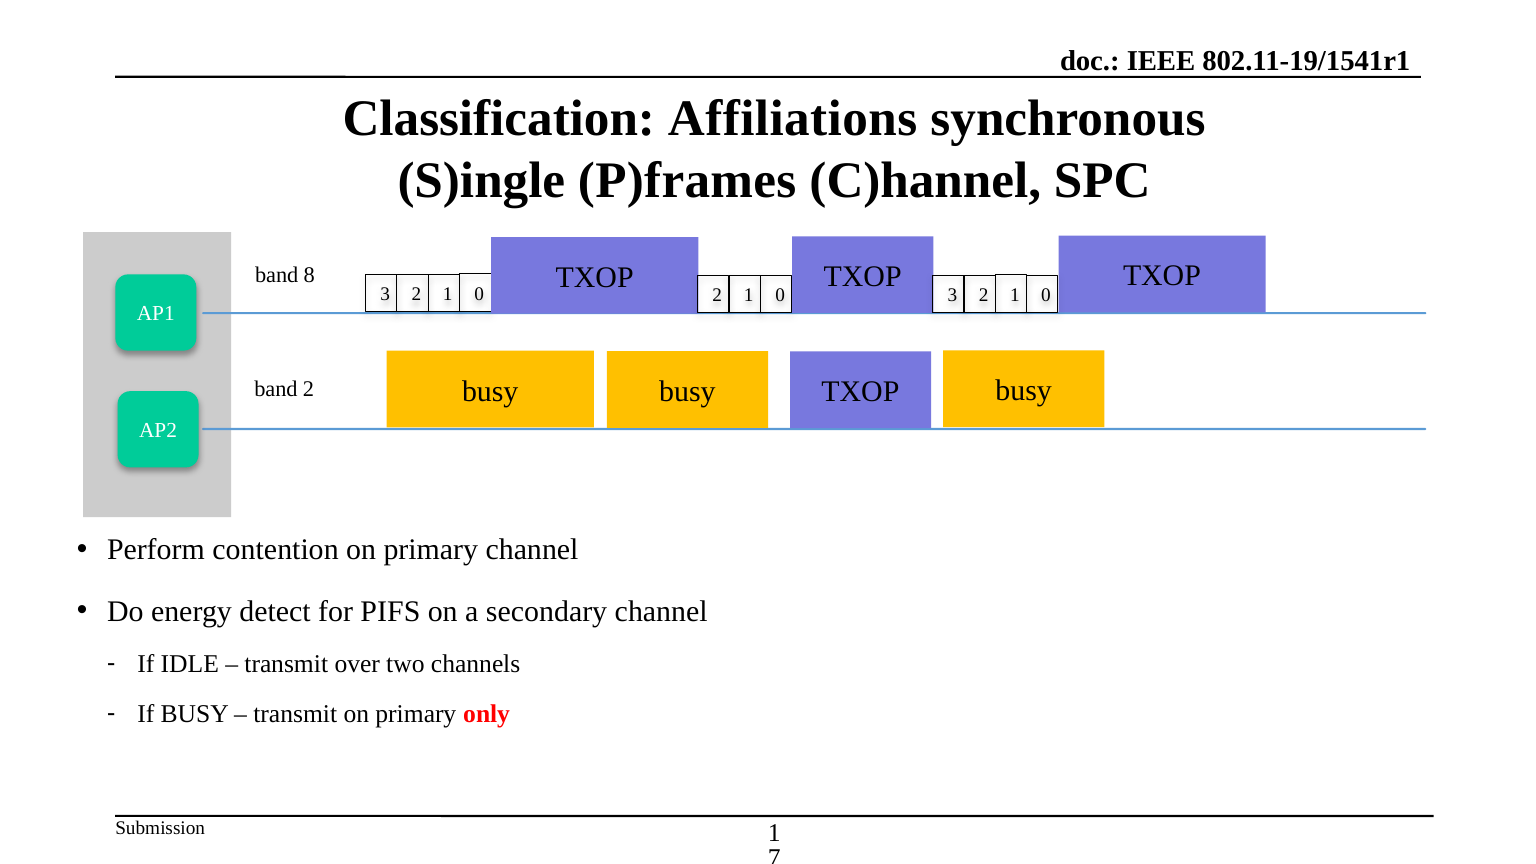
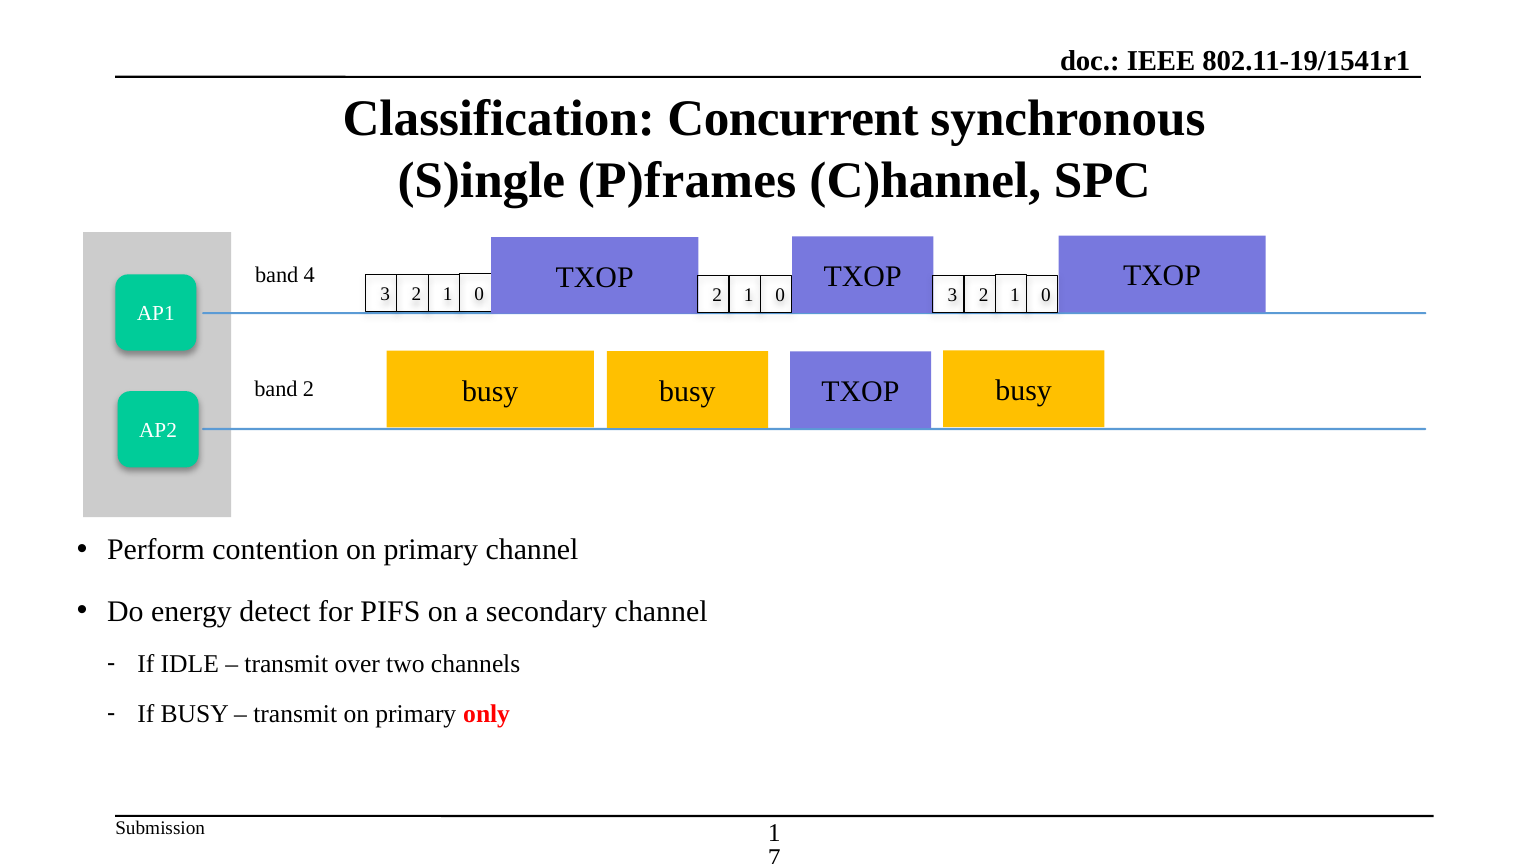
Affiliations: Affiliations -> Concurrent (793, 119)
8: 8 -> 4 (309, 276)
